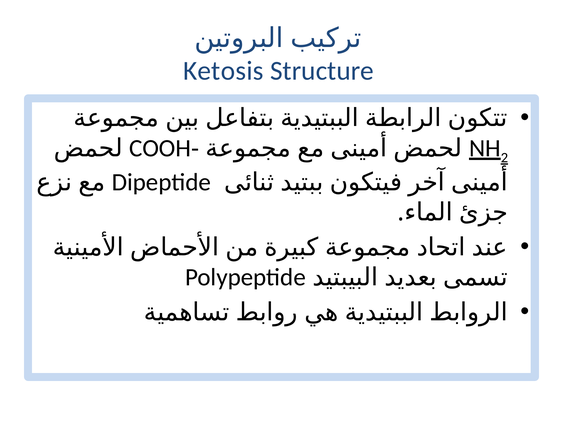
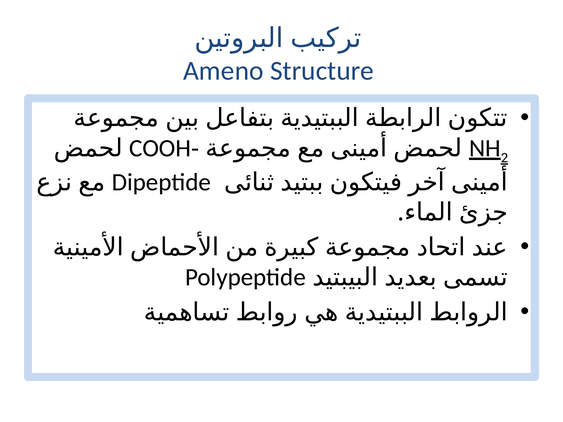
Ketosis: Ketosis -> Ameno (223, 71)
